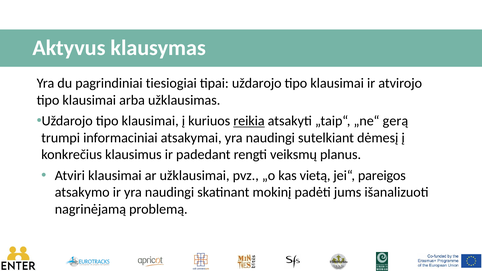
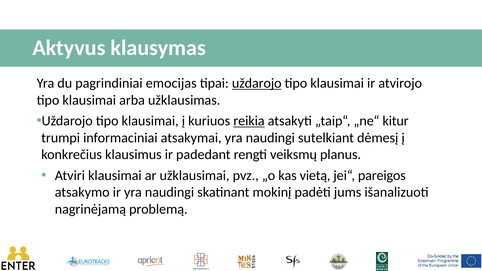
tiesiogiai: tiesiogiai -> emocijas (171, 83)
uždarojo underline: none -> present (257, 83)
gerą: gerą -> kitur (396, 121)
